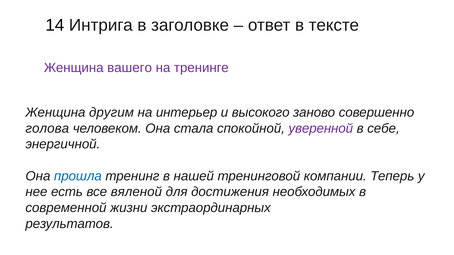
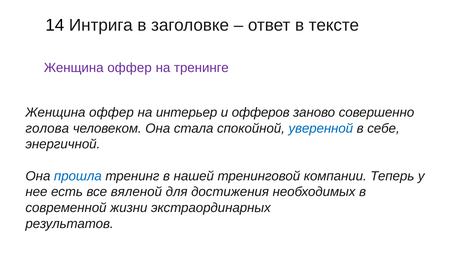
вашего: вашего -> оффер (130, 68)
другим: другим -> оффер (111, 113)
высокого: высокого -> офферов (261, 113)
уверенной colour: purple -> blue (321, 129)
